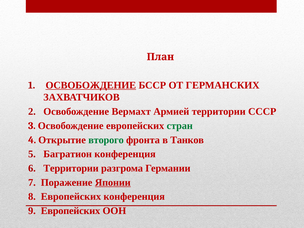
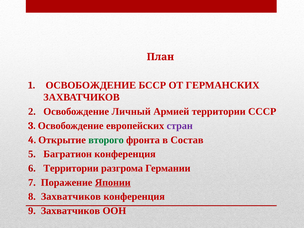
ОСВОБОЖДЕНИЕ underline: present -> none (91, 85)
Вермахт: Вермахт -> Личный (131, 112)
стран colour: green -> purple (180, 126)
Танков: Танков -> Состав (187, 140)
8 Европейских: Европейских -> Захватчиков (71, 197)
9 Европейских: Европейских -> Захватчиков (70, 211)
